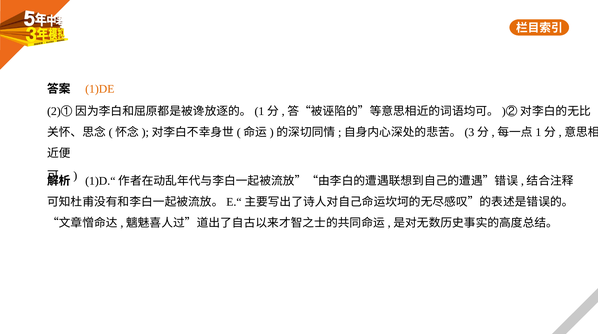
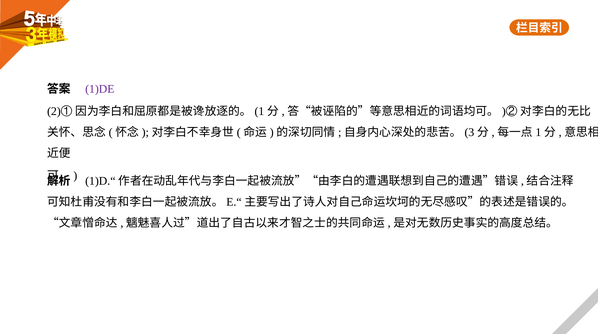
1)DE colour: orange -> purple (100, 89)
